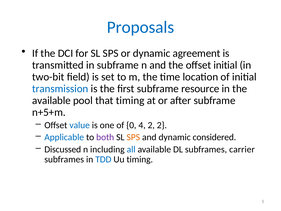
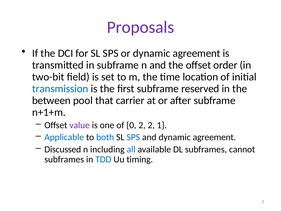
Proposals colour: blue -> purple (140, 27)
offset initial: initial -> order (225, 65)
resource: resource -> reserved (200, 89)
available: available -> between (51, 100)
that timing: timing -> carrier (130, 100)
n+5+m: n+5+m -> n+1+m (49, 112)
value colour: blue -> purple (80, 125)
0 4: 4 -> 2 (142, 125)
2 2: 2 -> 1 (162, 125)
both colour: purple -> blue (105, 137)
SPS colour: orange -> blue (133, 137)
and dynamic considered: considered -> agreement (214, 137)
carrier: carrier -> cannot (242, 149)
